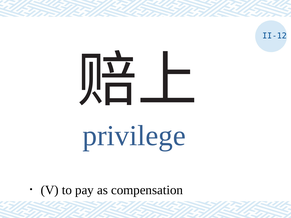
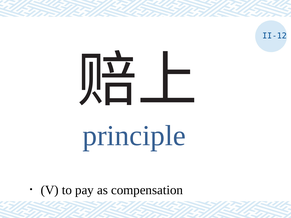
privilege: privilege -> principle (134, 136)
